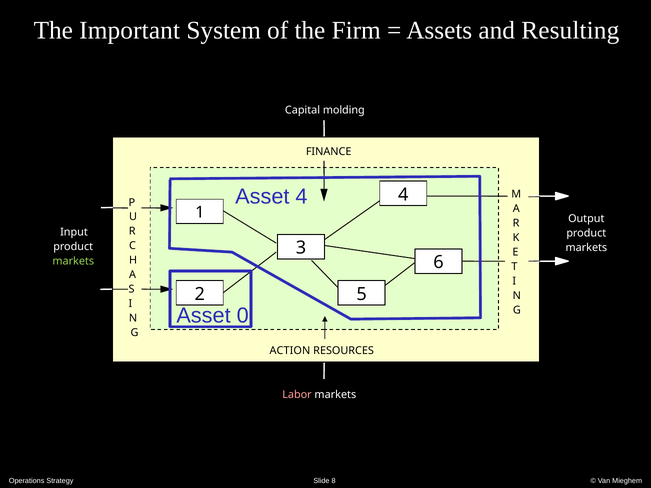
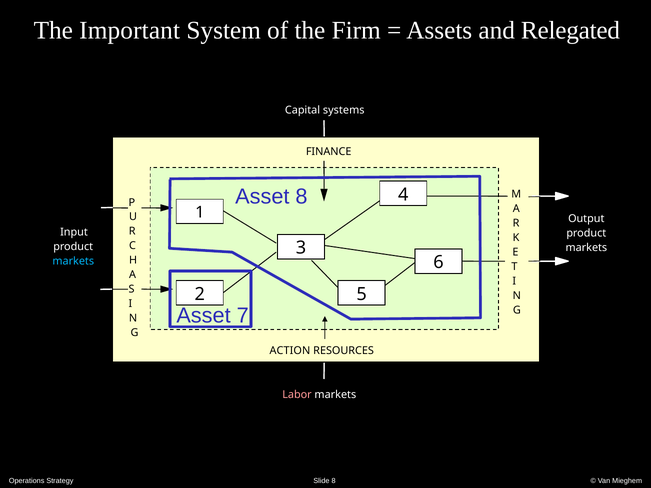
Resulting: Resulting -> Relegated (570, 30)
molding: molding -> systems (344, 110)
Asset 4: 4 -> 8 (301, 197)
markets colour: light green -> light blue (73, 261)
0: 0 -> 7 (243, 316)
